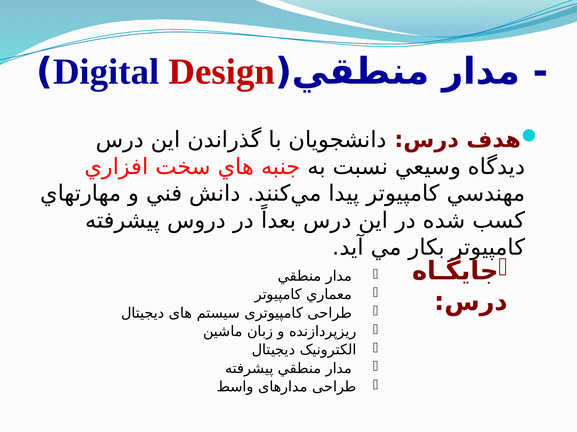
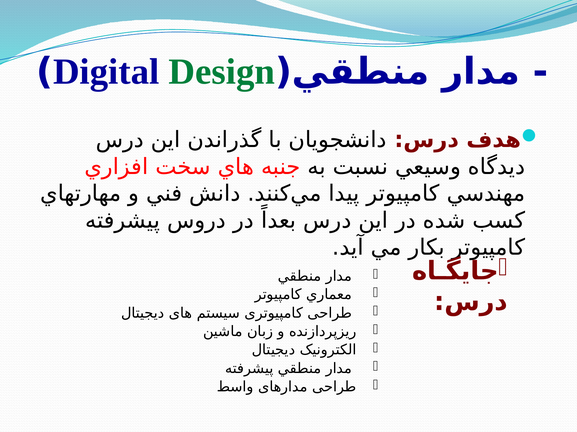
Design colour: red -> green (222, 72)
